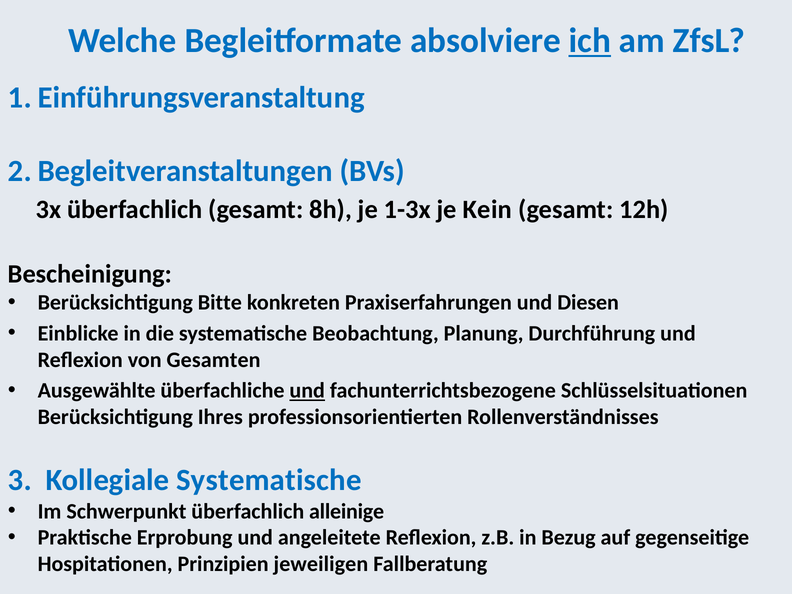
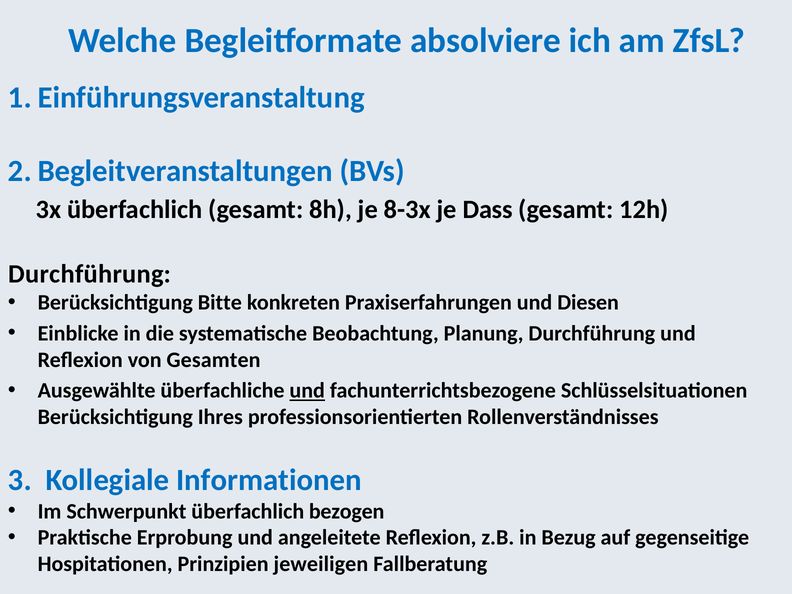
ich underline: present -> none (590, 41)
1-3x: 1-3x -> 8-3x (407, 210)
Kein: Kein -> Dass (488, 210)
Bescheinigung: Bescheinigung -> Durchführung (90, 274)
Kollegiale Systematische: Systematische -> Informationen (269, 480)
alleinige: alleinige -> bezogen (347, 511)
